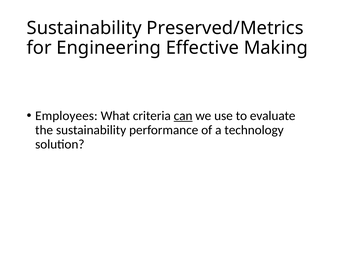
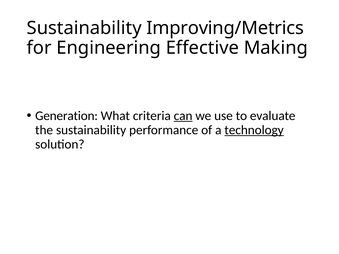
Preserved/Metrics: Preserved/Metrics -> Improving/Metrics (225, 28)
Employees: Employees -> Generation (67, 116)
technology underline: none -> present (254, 130)
